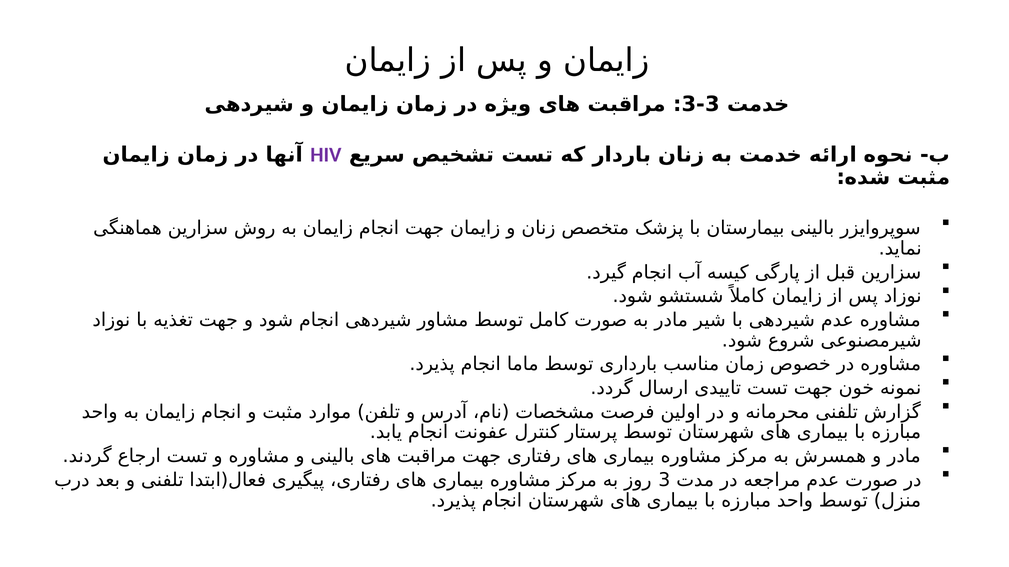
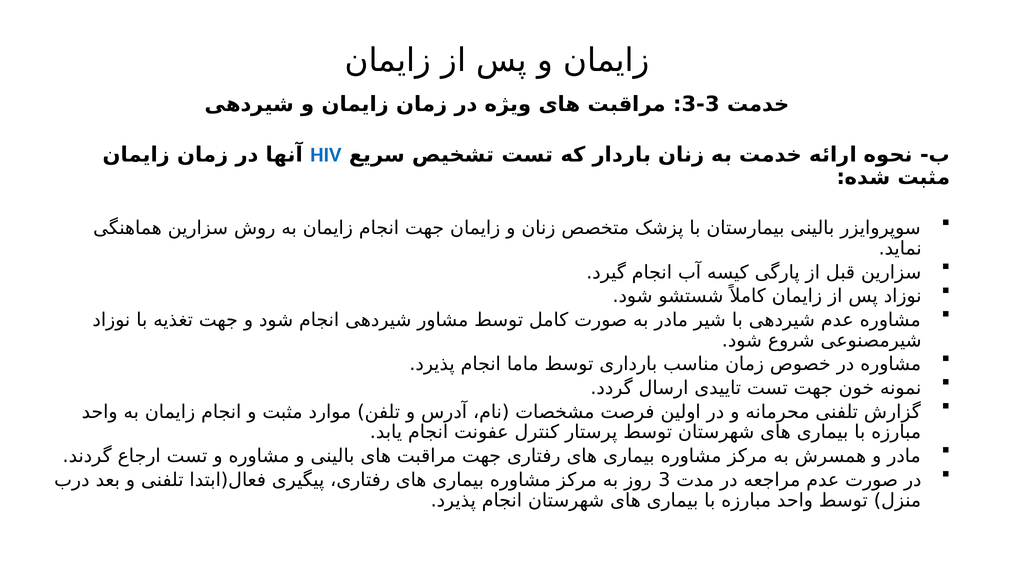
HIV colour: purple -> blue (326, 155)
